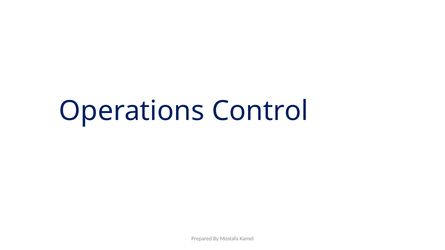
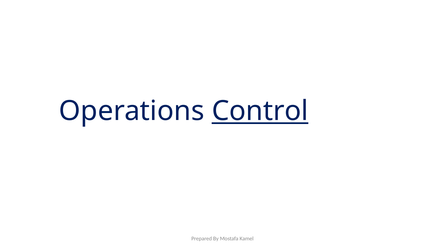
Control underline: none -> present (260, 111)
